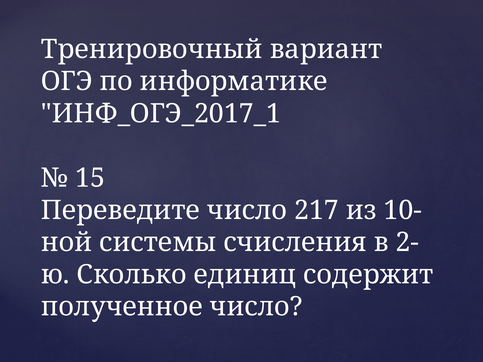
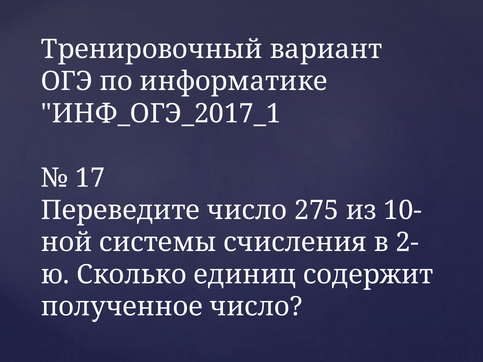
15: 15 -> 17 (90, 178)
217: 217 -> 275 (317, 210)
